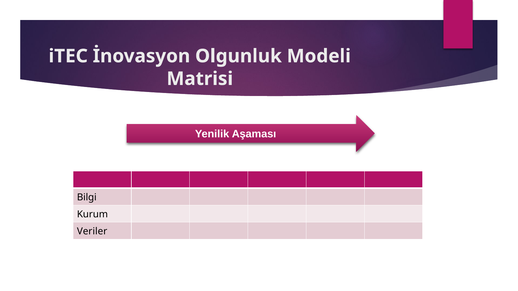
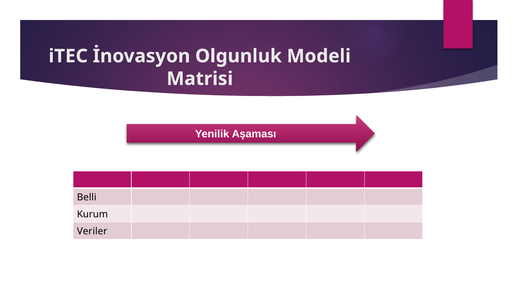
Bilgi: Bilgi -> Belli (87, 197)
